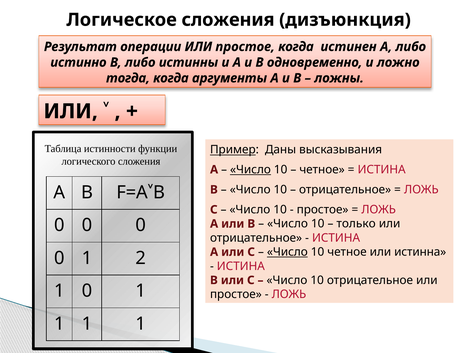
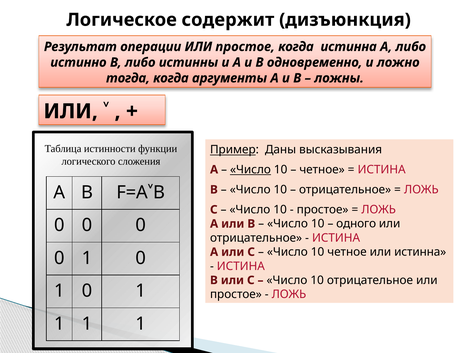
Логическое сложения: сложения -> содержит (228, 20)
когда истинен: истинен -> истинна (349, 47)
только: только -> одного (356, 223)
Число underline: present -> none (287, 252)
2: 2 -> 0 (141, 258)
